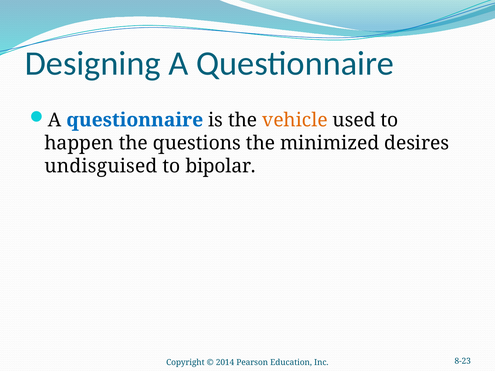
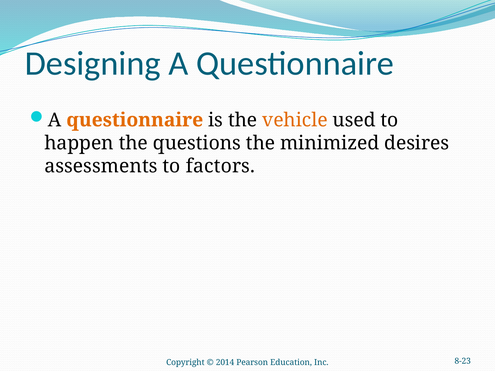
questionnaire colour: blue -> orange (135, 120)
undisguised: undisguised -> assessments (101, 166)
bipolar: bipolar -> factors (220, 166)
